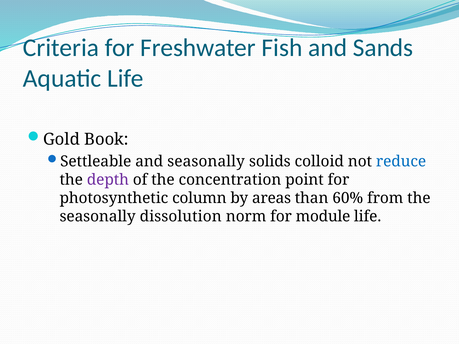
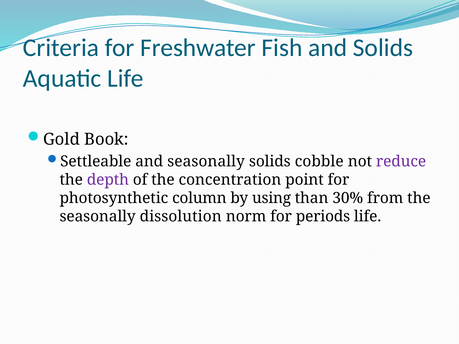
and Sands: Sands -> Solids (383, 48)
colloid: colloid -> cobble (319, 162)
reduce colour: blue -> purple (401, 162)
areas: areas -> using (272, 198)
60%: 60% -> 30% (348, 198)
module: module -> periods (323, 217)
